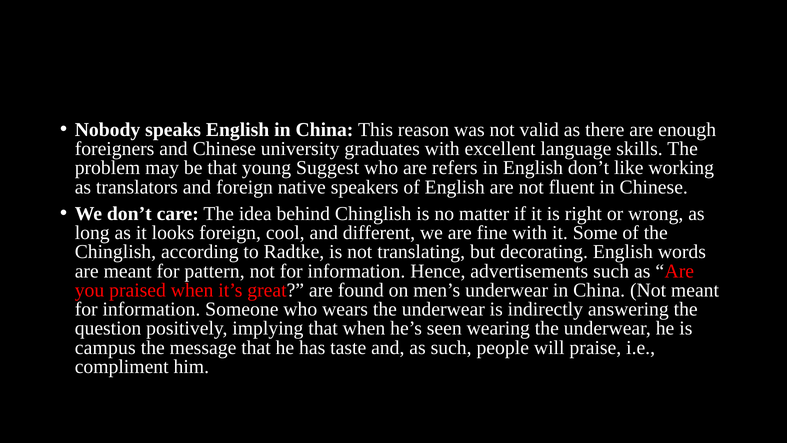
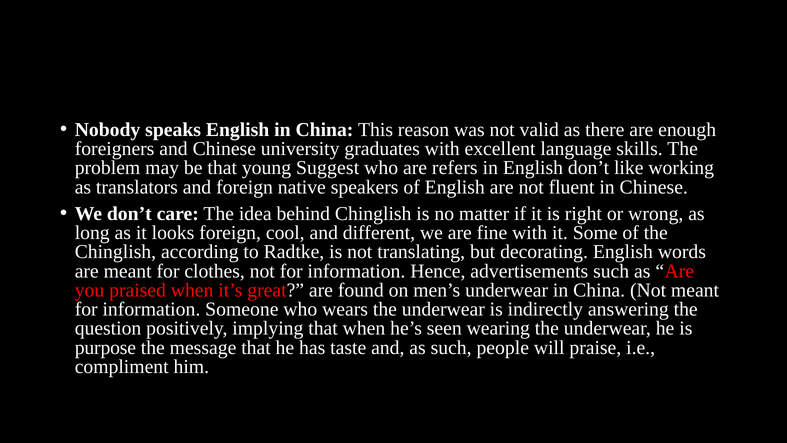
pattern: pattern -> clothes (215, 271)
campus: campus -> purpose (105, 347)
